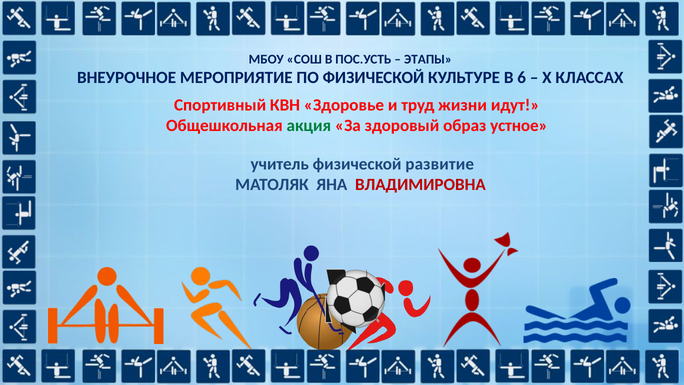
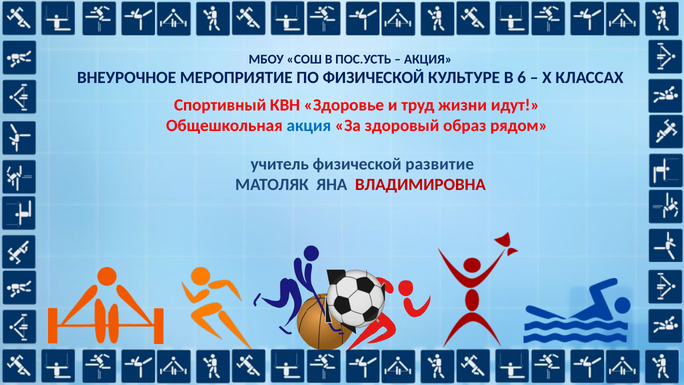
ЭТАПЫ: ЭТАПЫ -> АКЦИЯ (428, 59)
акция colour: green -> blue (309, 125)
устное: устное -> рядом (519, 125)
